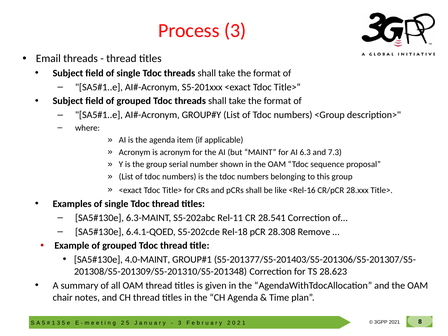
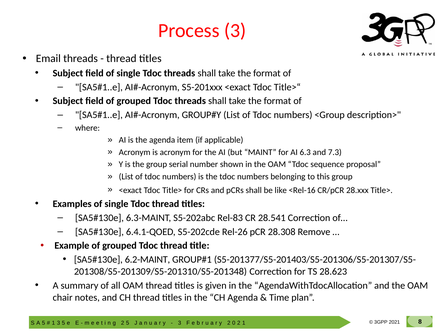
Rel-11: Rel-11 -> Rel-83 (230, 218)
Rel-18: Rel-18 -> Rel-26 (235, 232)
4.0-MAINT: 4.0-MAINT -> 6.2-MAINT (148, 260)
